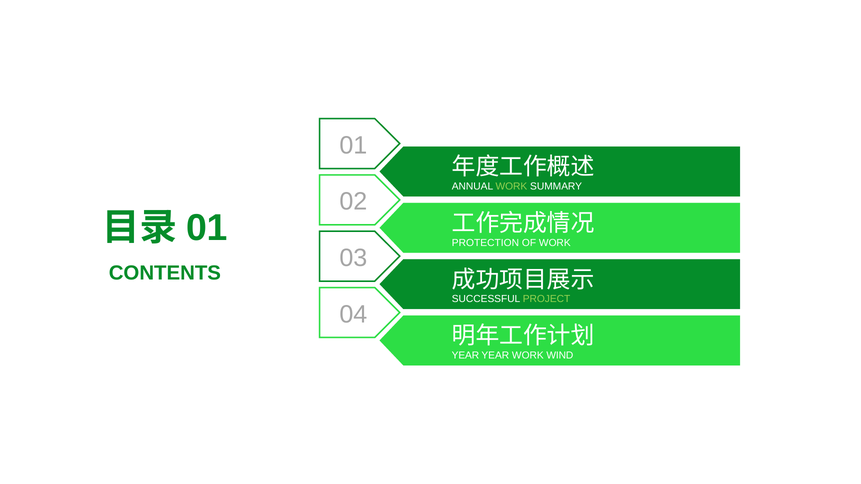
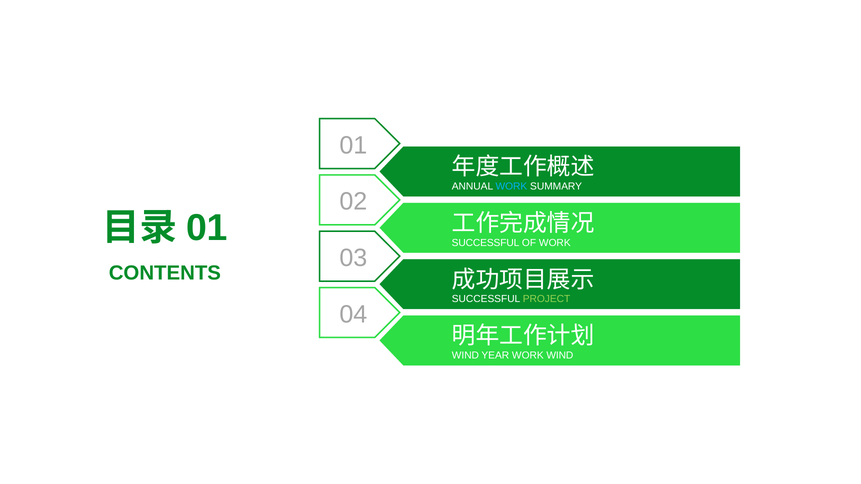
WORK colour: light green -> light blue (511, 187)
PROTECTION: PROTECTION -> SUCCESSFUL (486, 243)
YEAR: YEAR -> WIND (465, 356)
